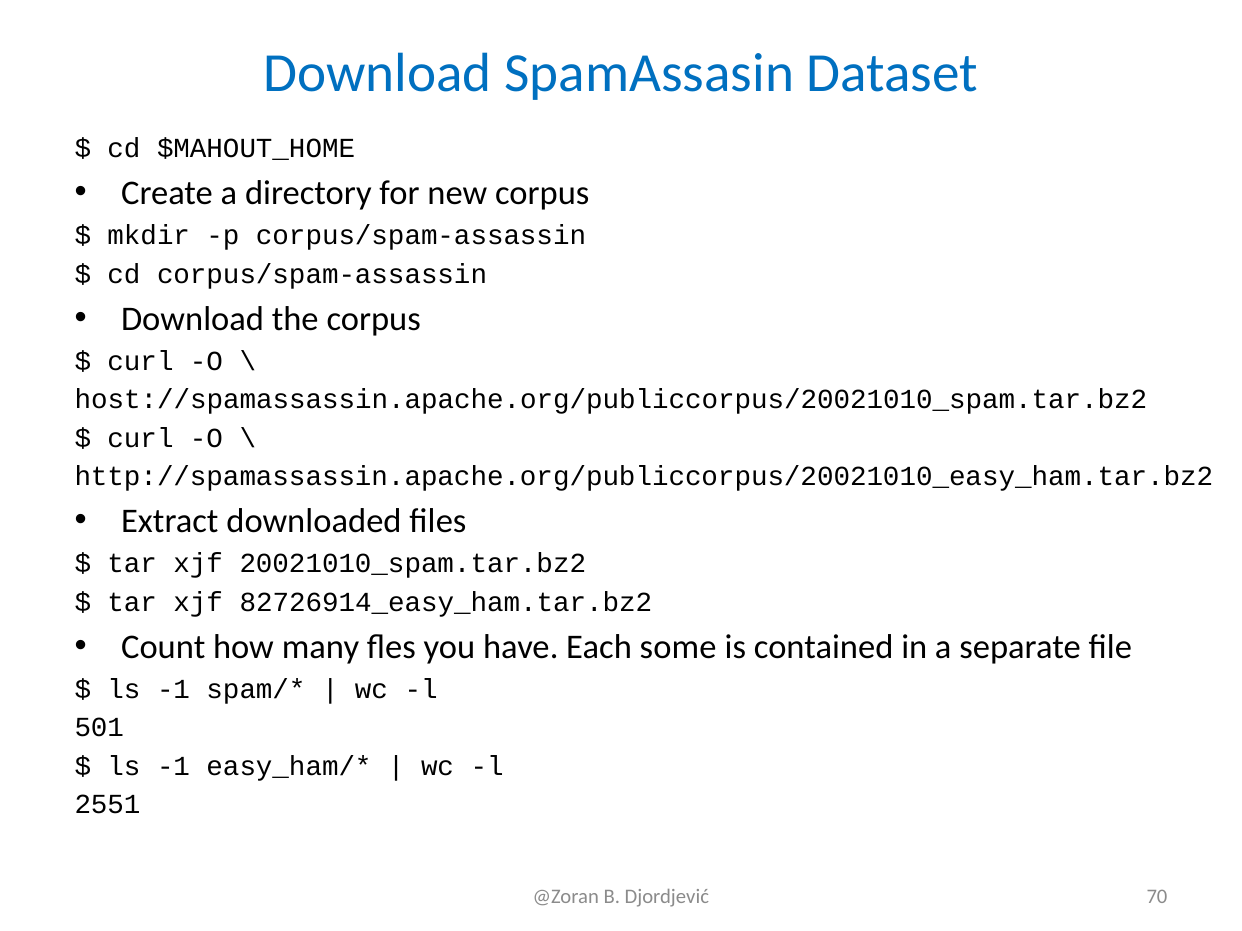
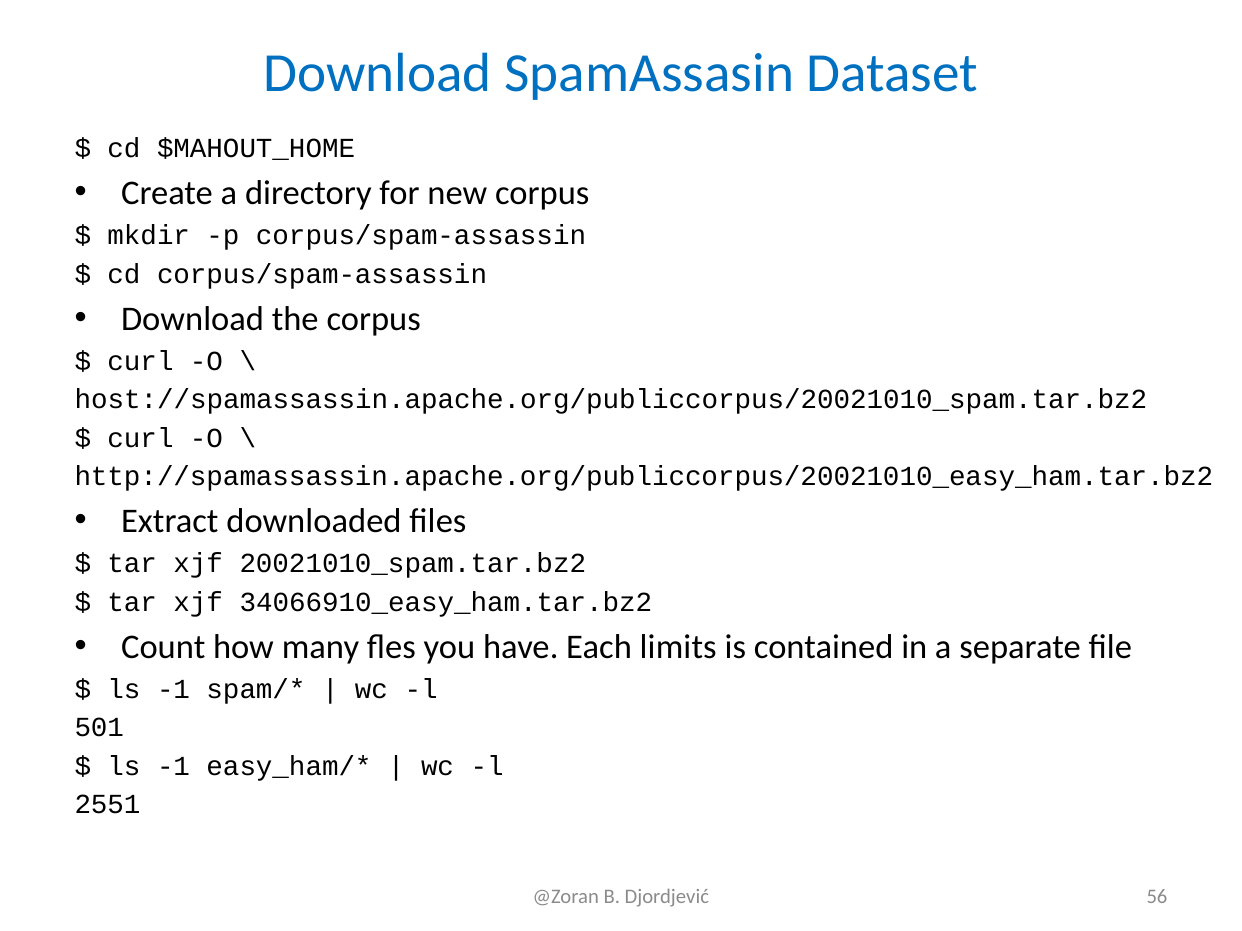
82726914_easy_ham.tar.bz2: 82726914_easy_ham.tar.bz2 -> 34066910_easy_ham.tar.bz2 (446, 603)
some: some -> limits (678, 647)
70: 70 -> 56 (1157, 898)
